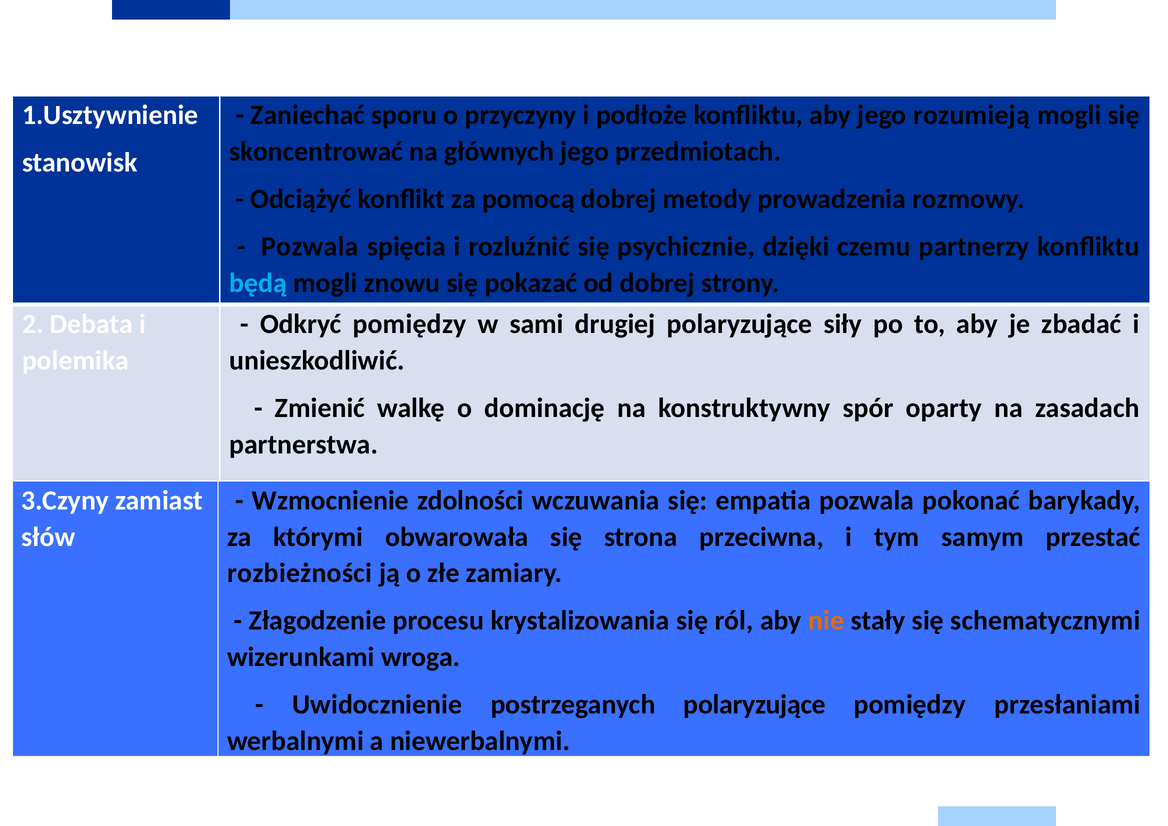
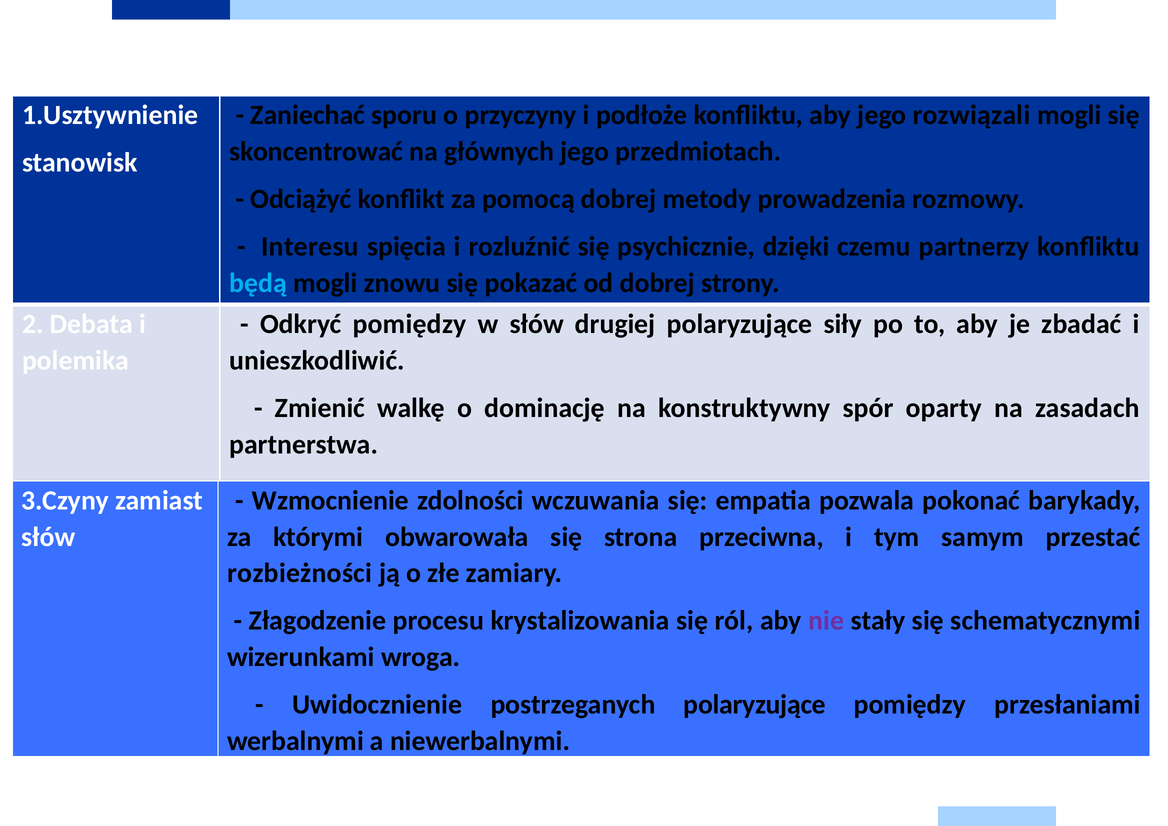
rozumieją: rozumieją -> rozwiązali (972, 115)
Pozwala: Pozwala -> Interesu (310, 247)
w sami: sami -> słów (537, 324)
nie colour: orange -> purple (826, 621)
